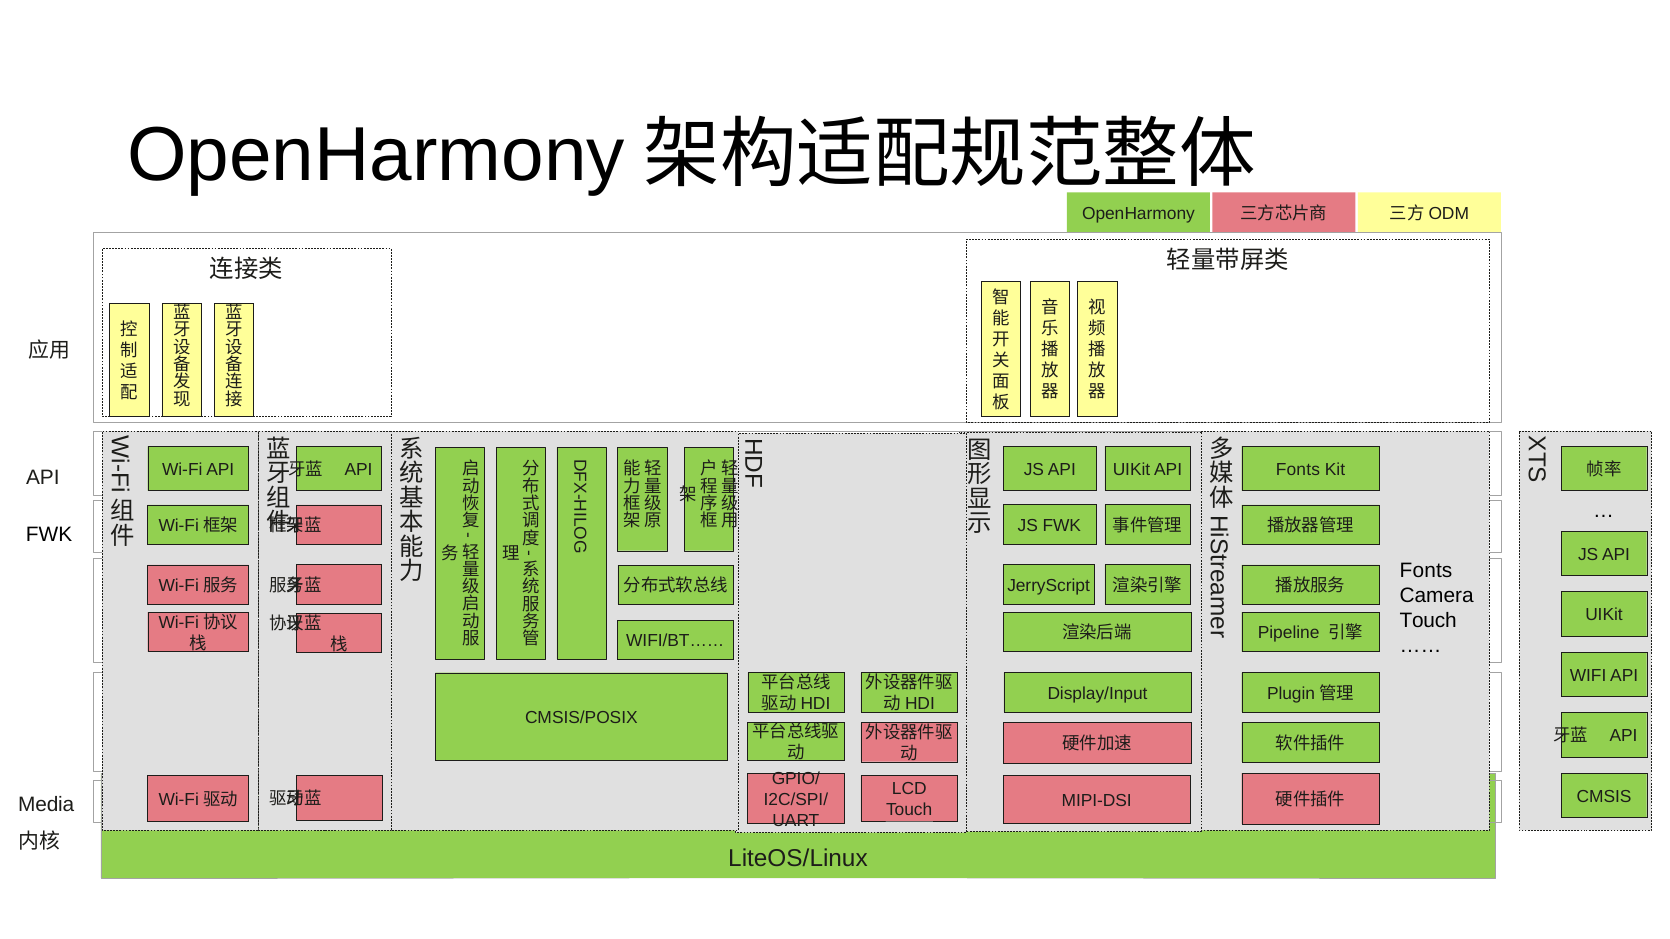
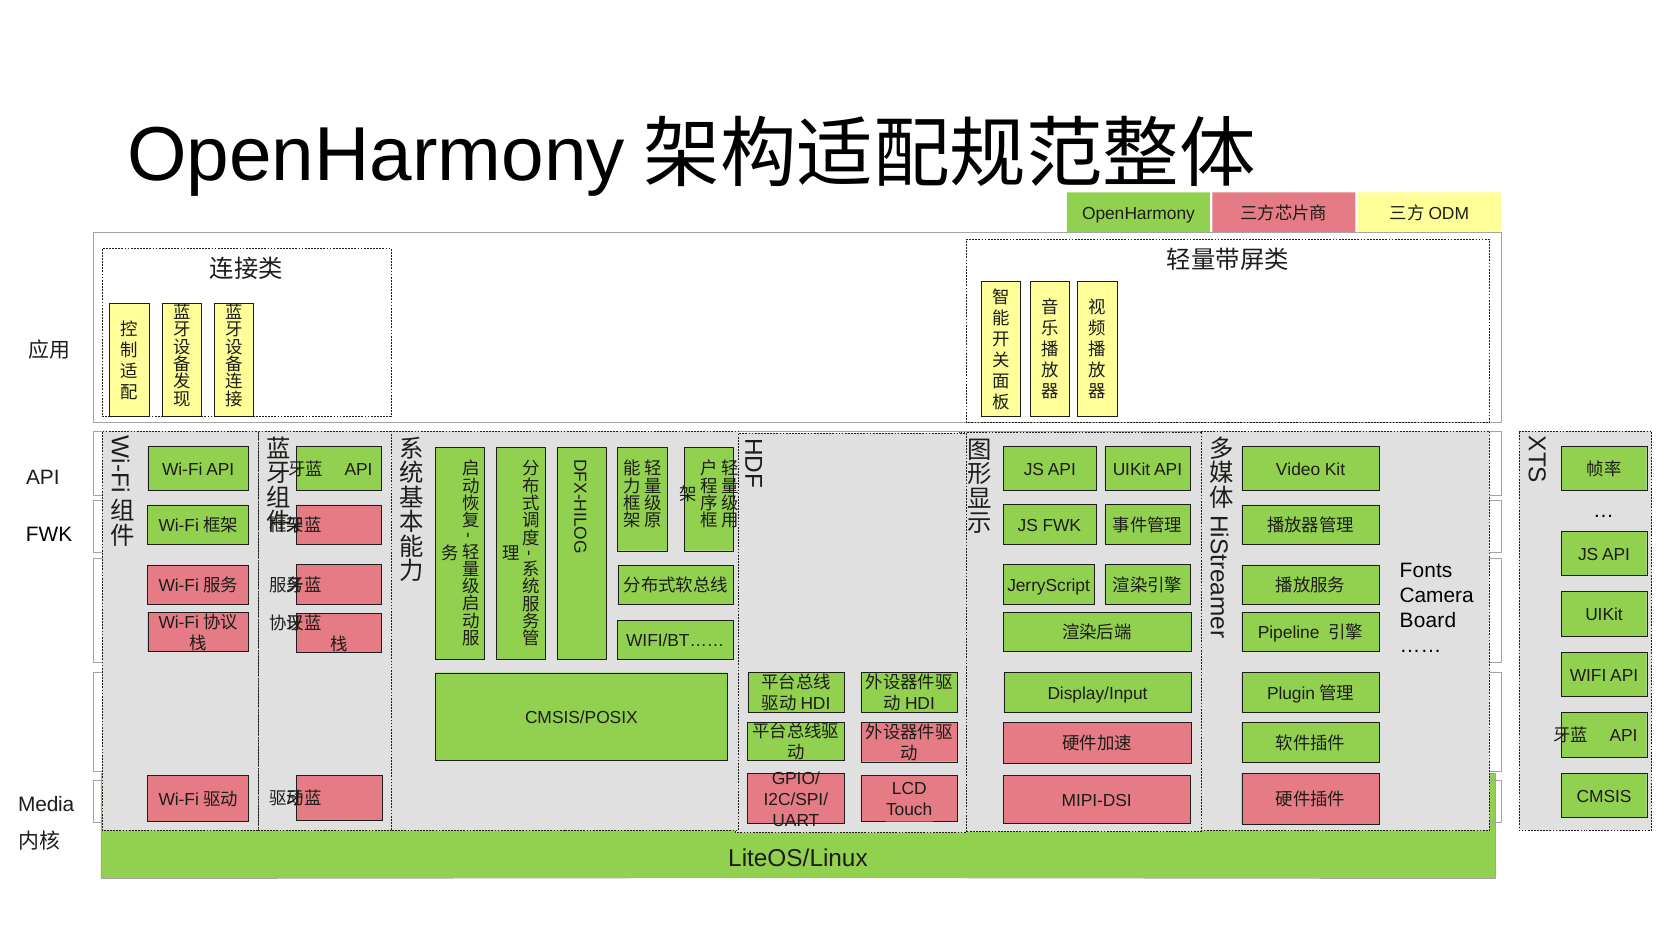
Fonts: Fonts -> Video (1298, 470)
Touch: Touch -> Board (1428, 621)
